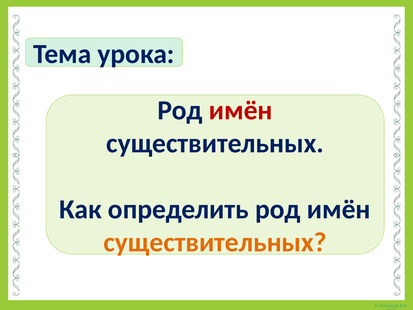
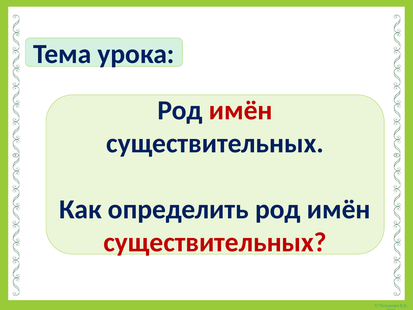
существительных colour: orange -> red (215, 242)
